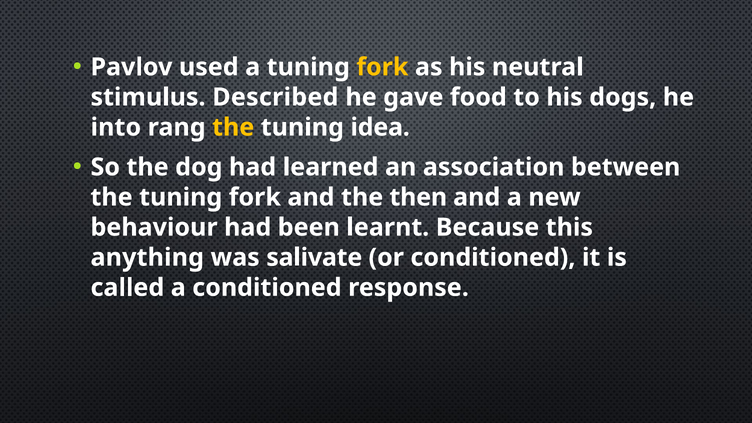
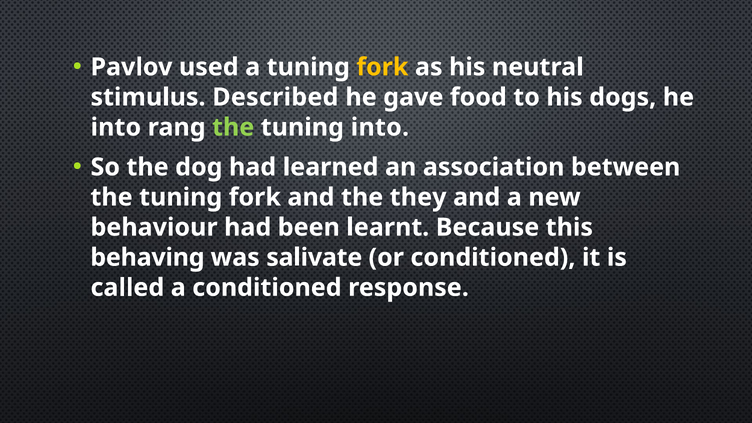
the colour: yellow -> light green (233, 127)
tuning idea: idea -> into (380, 127)
then: then -> they (418, 197)
anything: anything -> behaving (147, 257)
